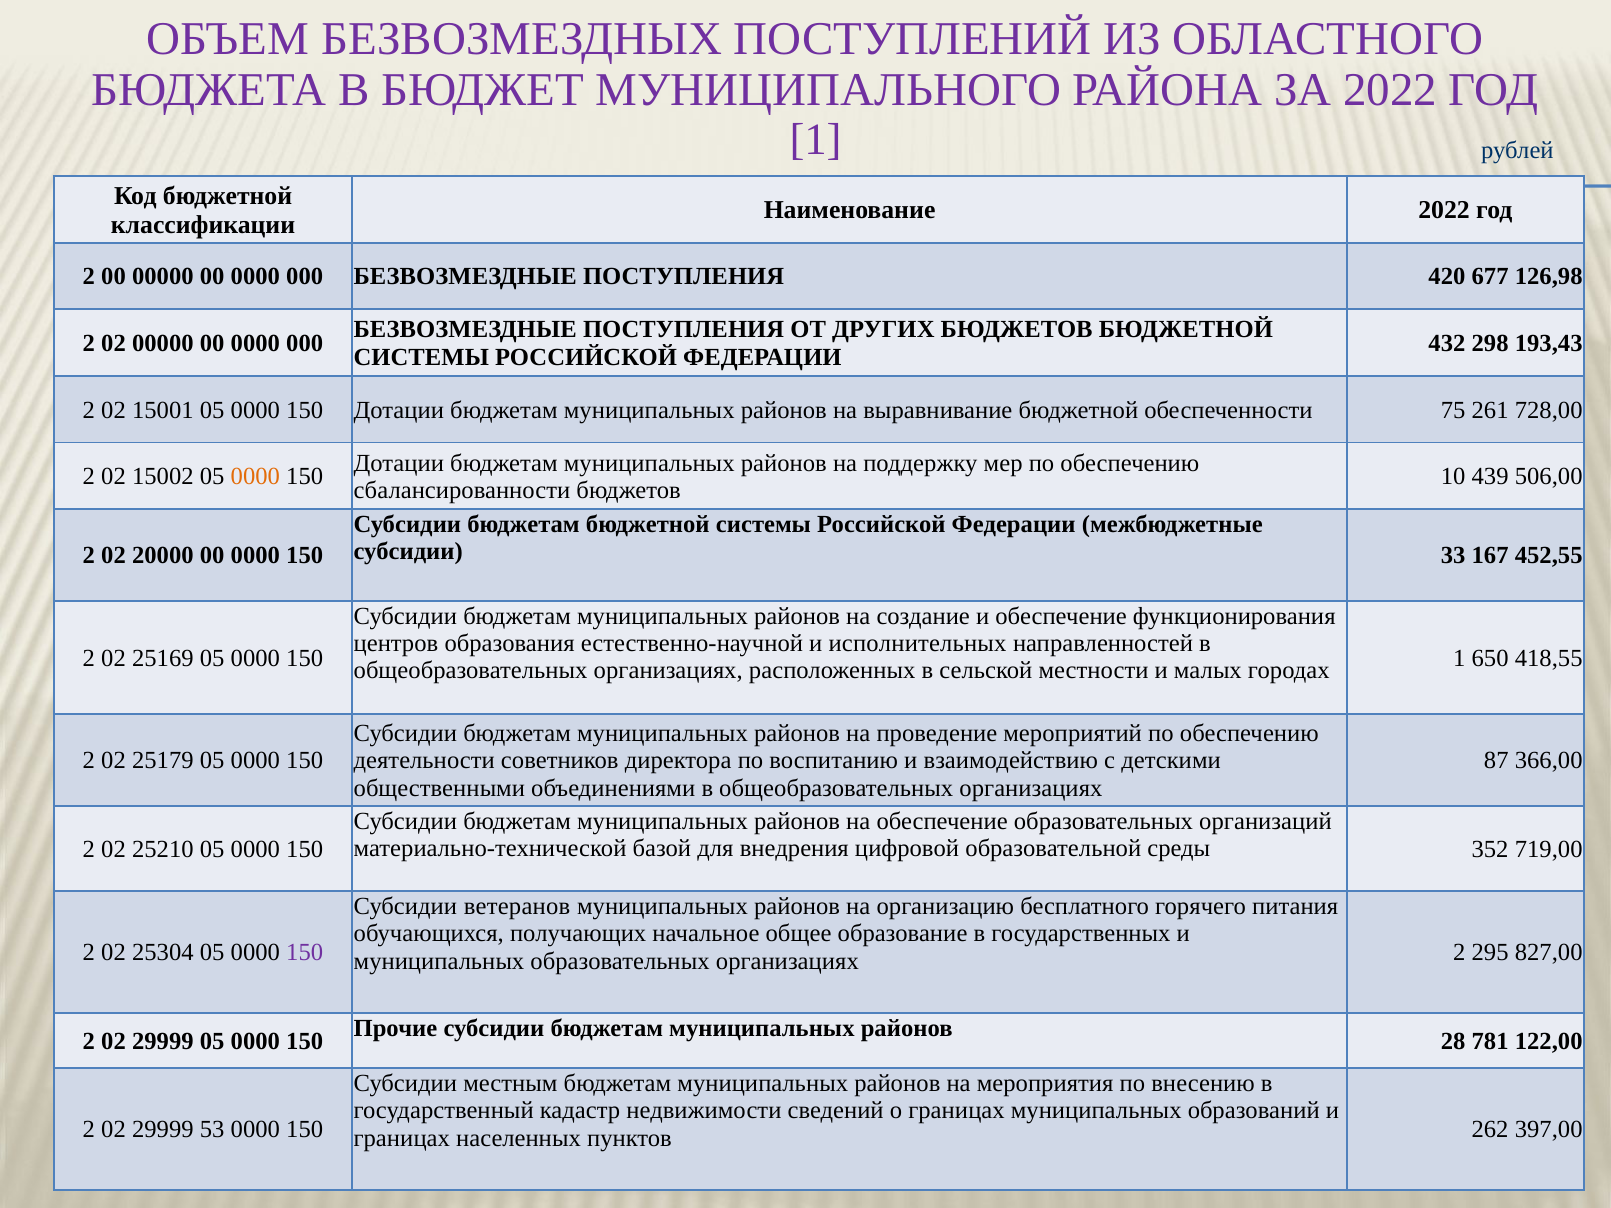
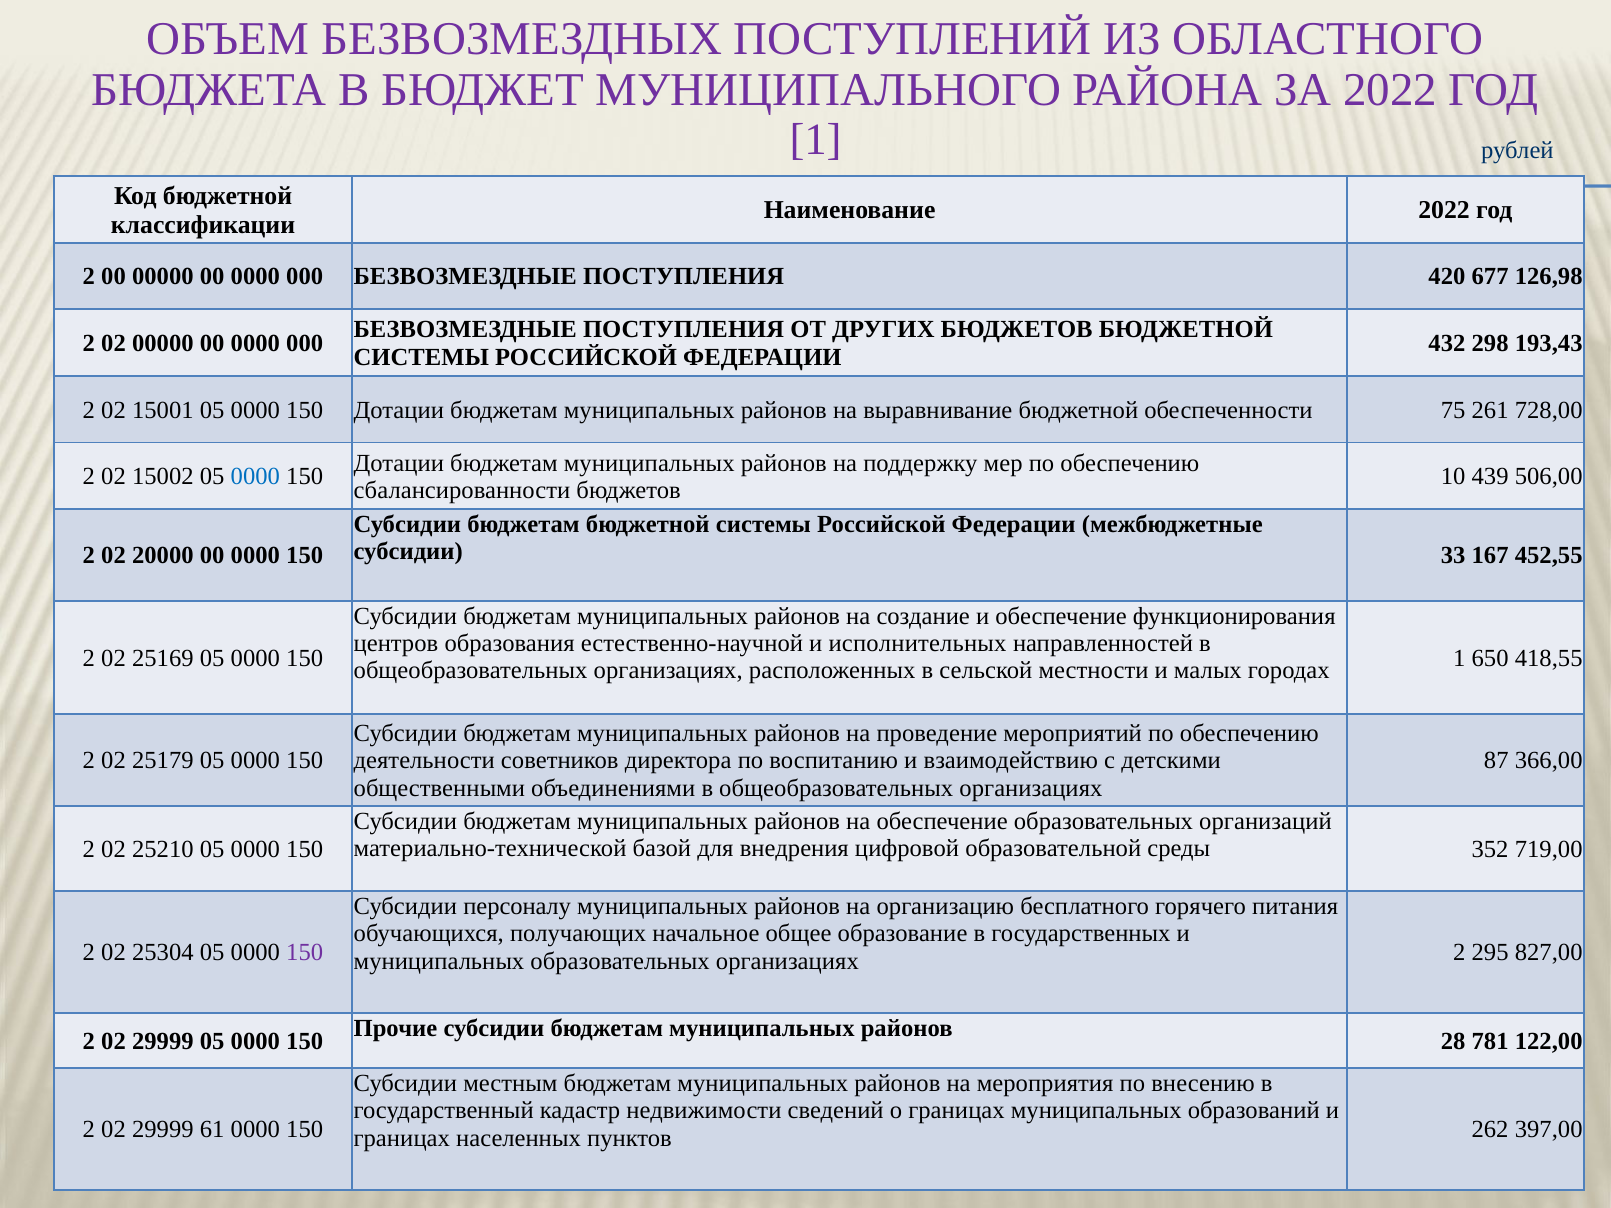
0000 colour: orange -> blue (255, 477)
ветеранов: ветеранов -> персоналу (517, 906)
53: 53 -> 61 (212, 1130)
